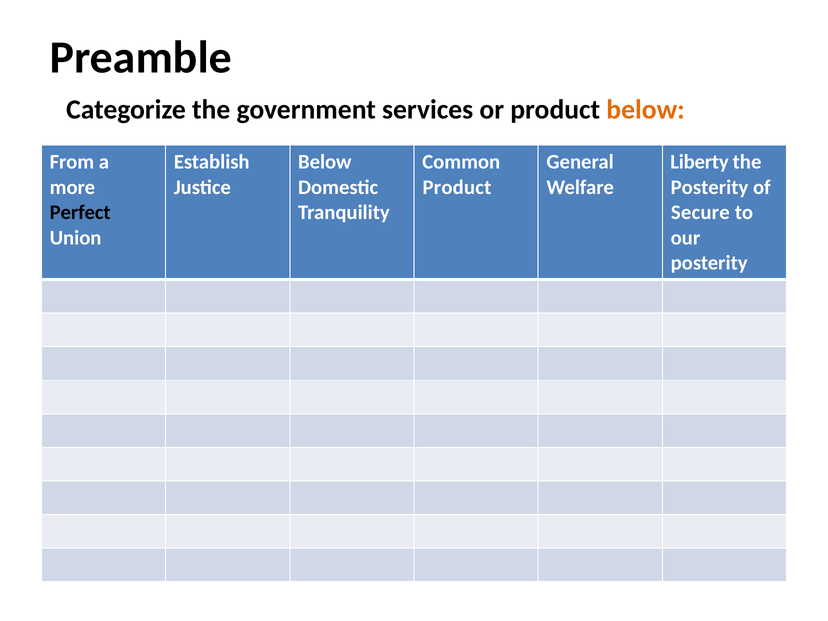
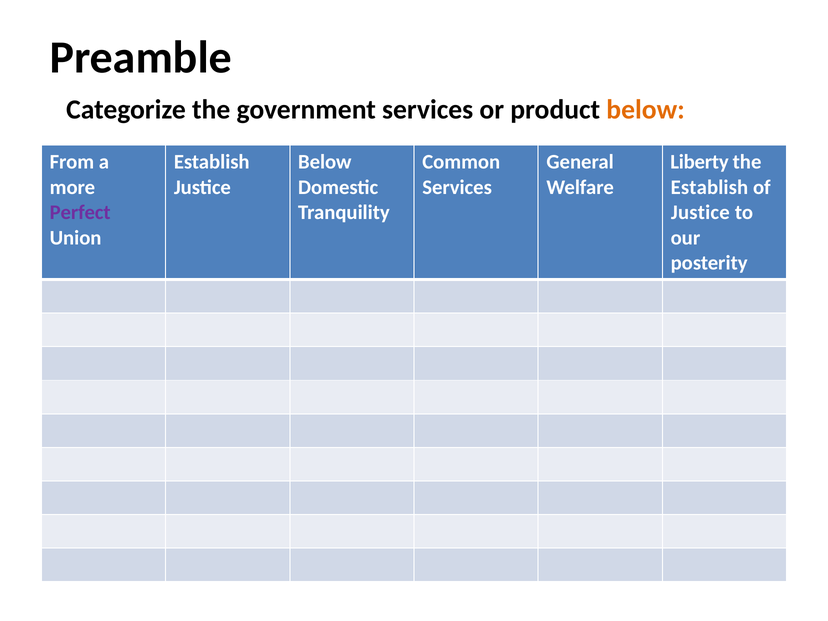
Product: Product -> Services (457, 187)
Posterity: Posterity -> Establish (709, 187)
Perfect colour: black -> purple (80, 212)
Secure: Secure -> Justice (700, 212)
